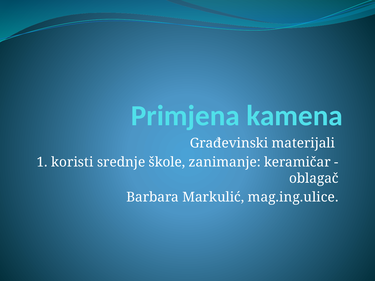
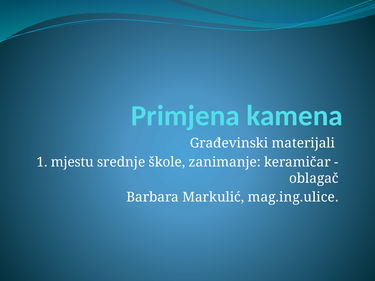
koristi: koristi -> mjestu (72, 162)
